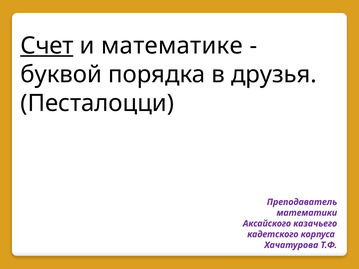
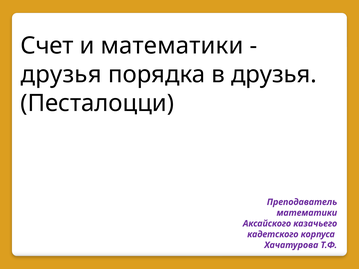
Счет underline: present -> none (47, 46)
и математике: математике -> математики (172, 46)
буквой: буквой -> друзья (61, 75)
